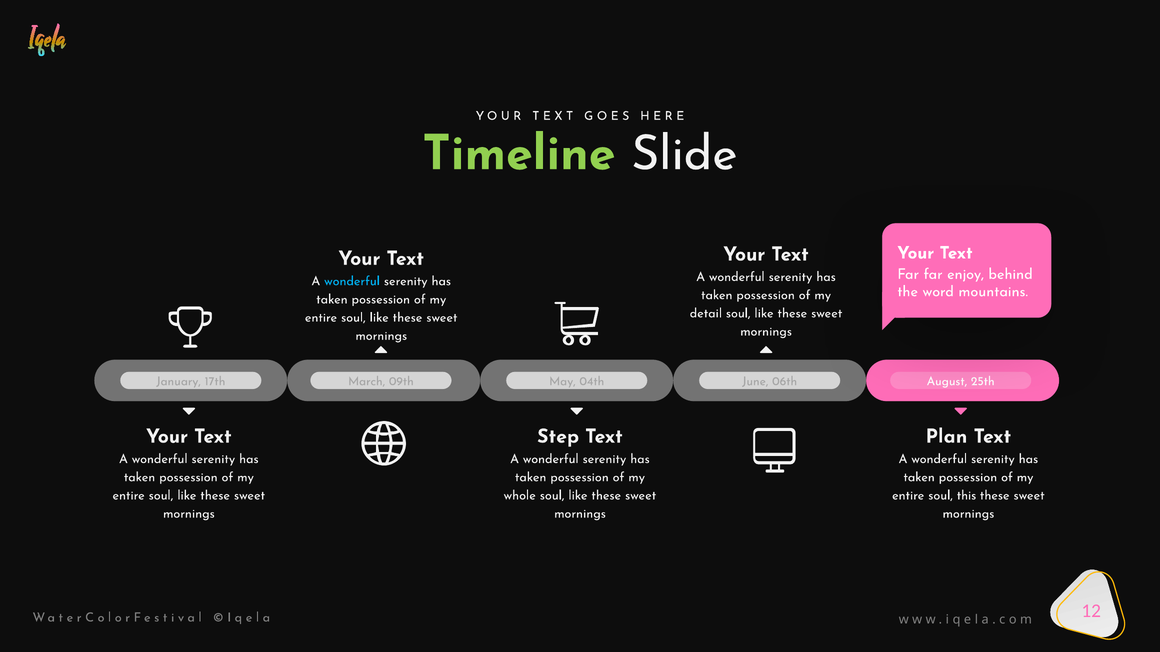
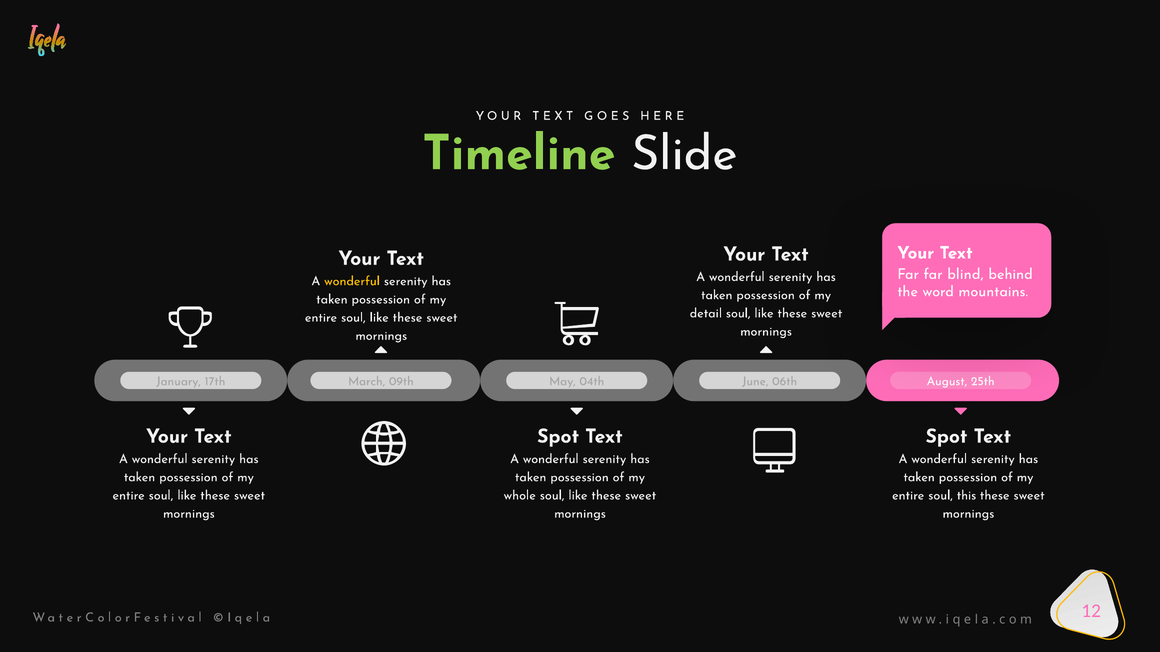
enjoy: enjoy -> blind (965, 274)
wonderful colour: light blue -> yellow (352, 281)
Step: Step -> Spot (558, 437)
Plan: Plan -> Spot (947, 437)
